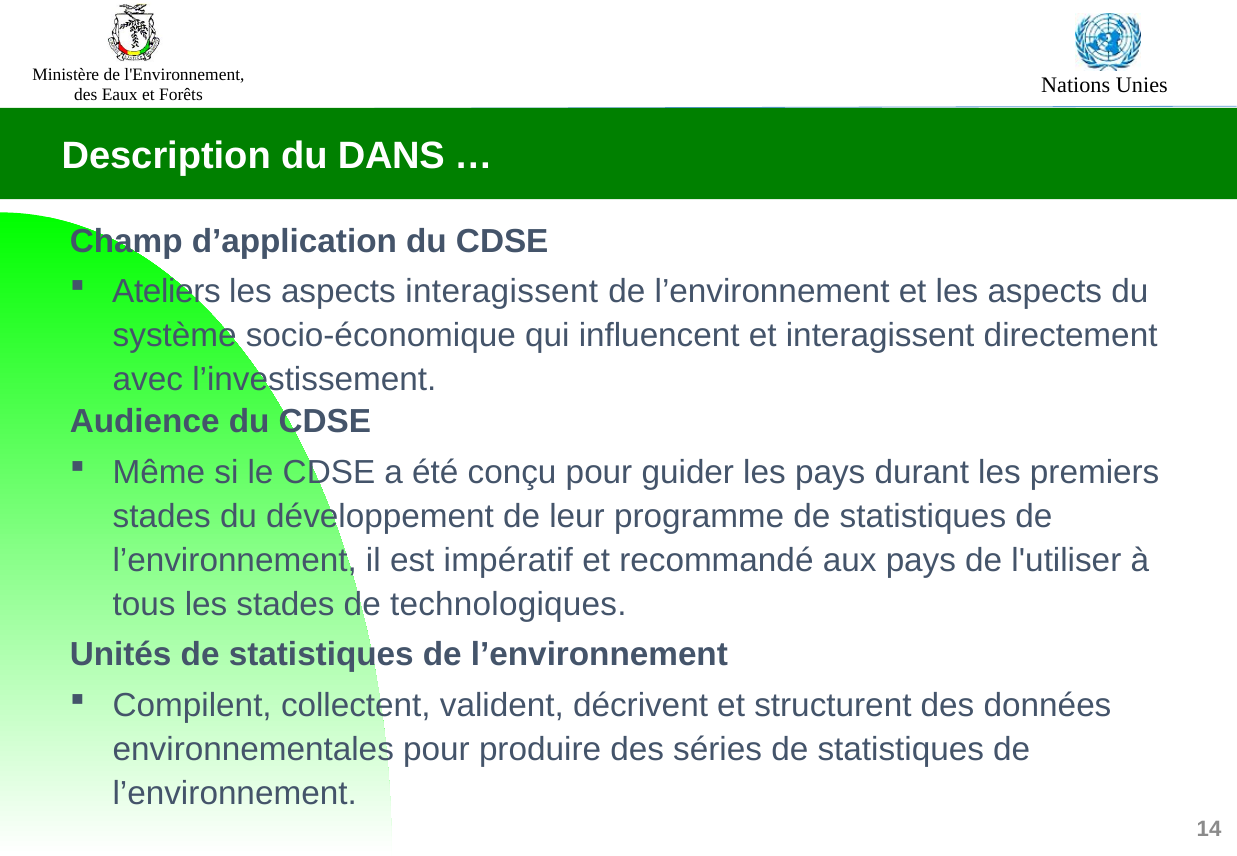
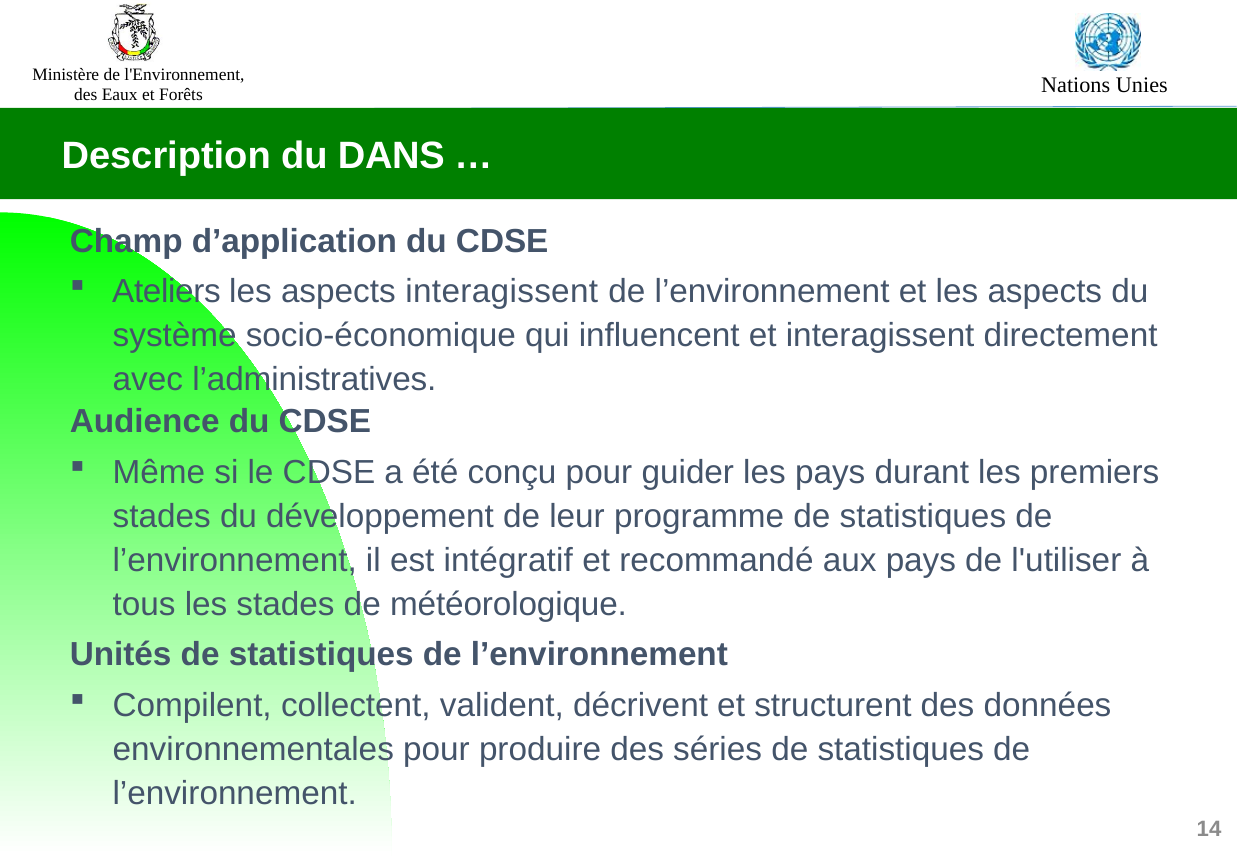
l’investissement: l’investissement -> l’administratives (314, 380)
impératif: impératif -> intégratif (508, 561)
technologiques: technologiques -> météorologique (509, 605)
